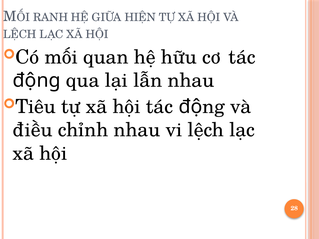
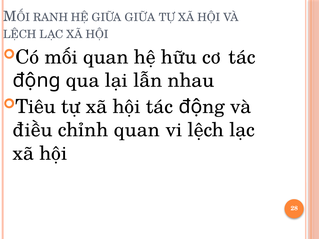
GIỮA HIỆN: HIỆN -> GIỮA (140, 17)
chỉnh nhau: nhau -> quan (137, 130)
